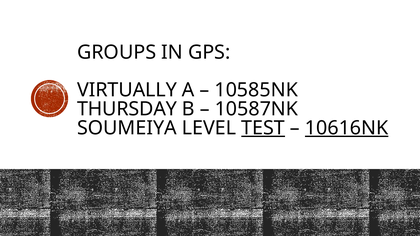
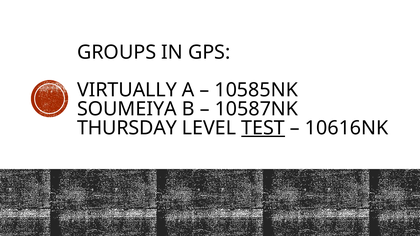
THURSDAY: THURSDAY -> SOUMEIYA (127, 109)
SOUMEIYA: SOUMEIYA -> THURSDAY (127, 128)
10616NK underline: present -> none (347, 128)
